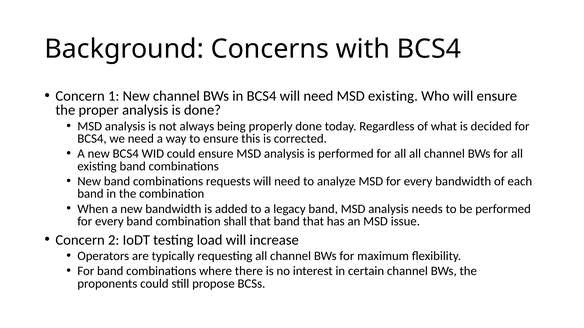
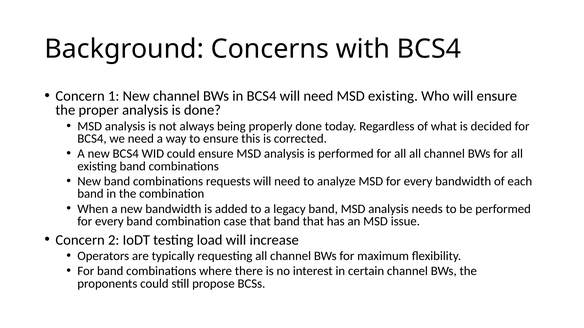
shall: shall -> case (235, 222)
